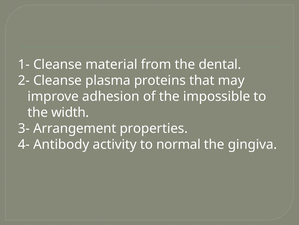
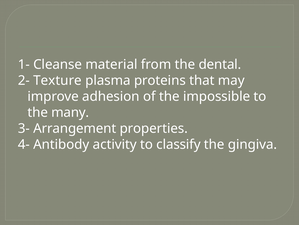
2- Cleanse: Cleanse -> Texture (57, 80)
width: width -> many (70, 112)
normal: normal -> classify (178, 144)
